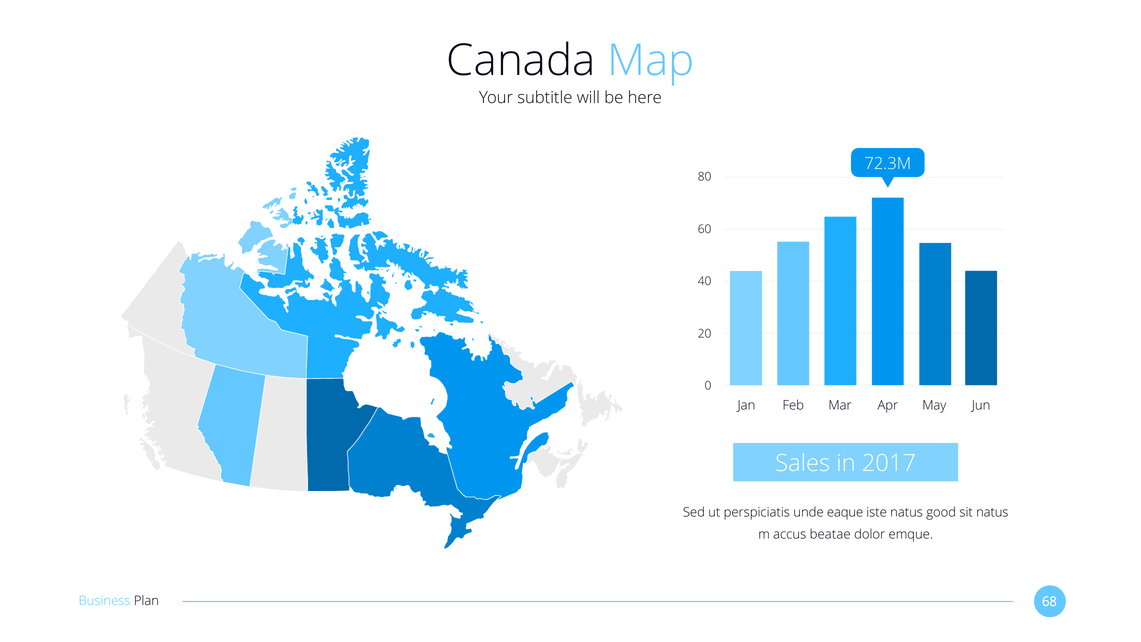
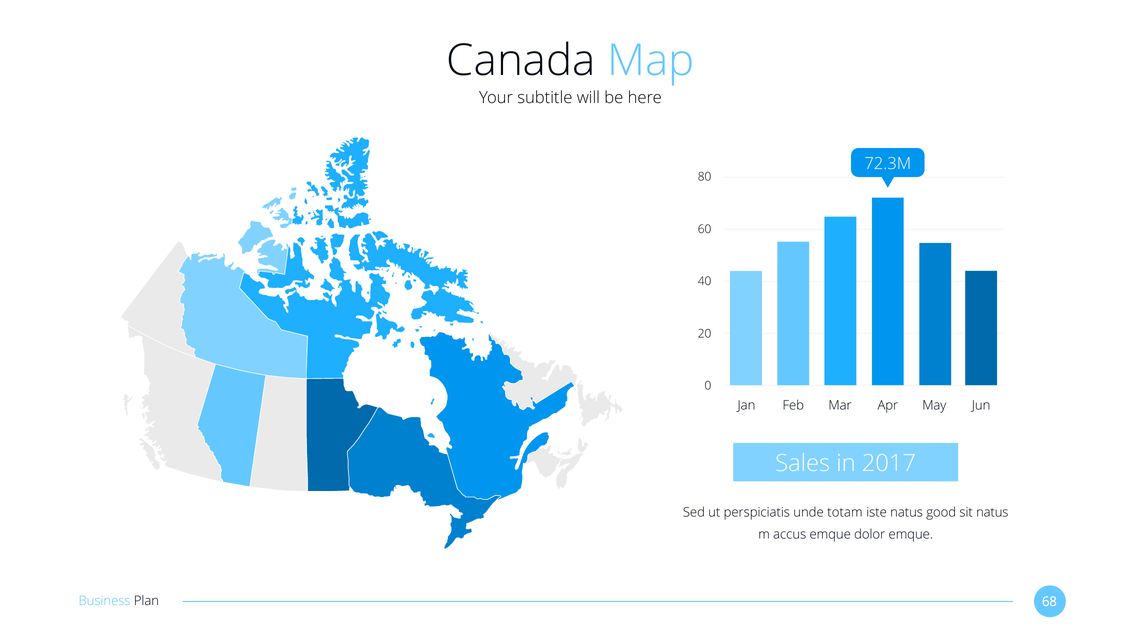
eaque: eaque -> totam (845, 512)
accus beatae: beatae -> emque (830, 534)
